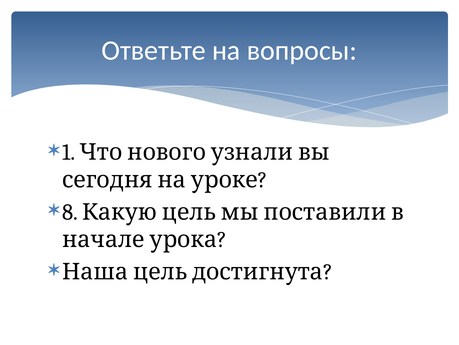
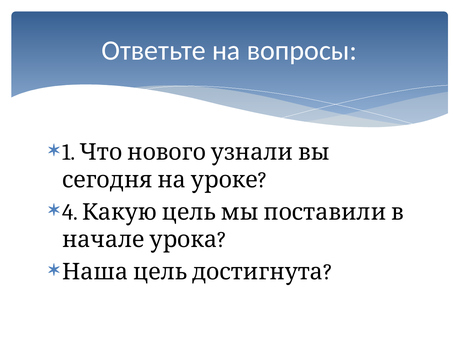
8: 8 -> 4 (70, 212)
